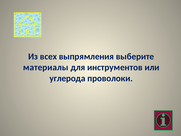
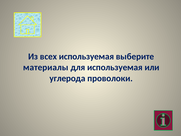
всех выпрямления: выпрямления -> используемая (86, 56)
для инструментов: инструментов -> используемая (115, 67)
